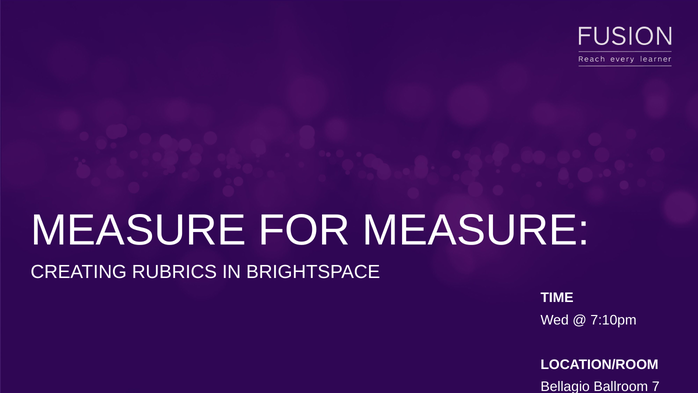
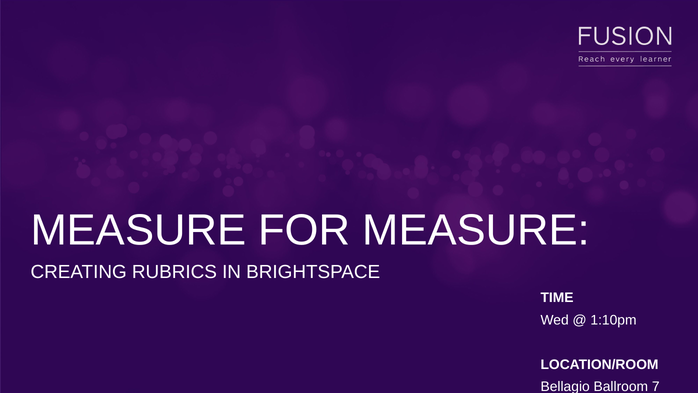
7:10pm: 7:10pm -> 1:10pm (614, 320)
